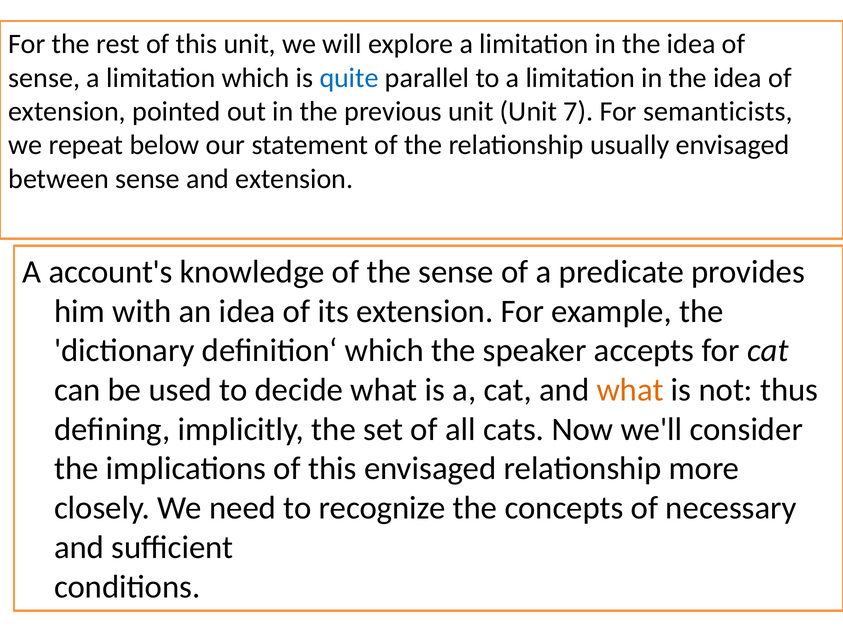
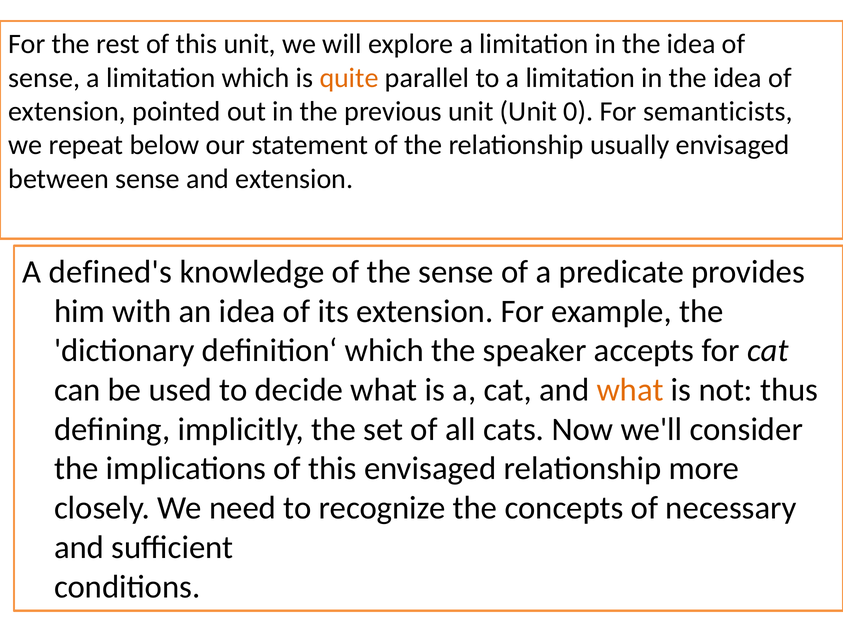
quite colour: blue -> orange (349, 78)
7: 7 -> 0 (578, 112)
account's: account's -> defined's (110, 272)
